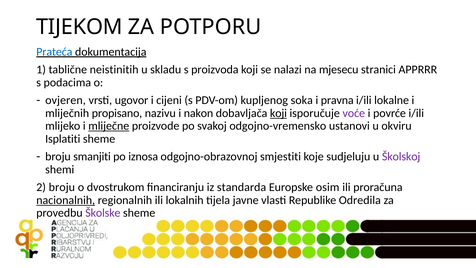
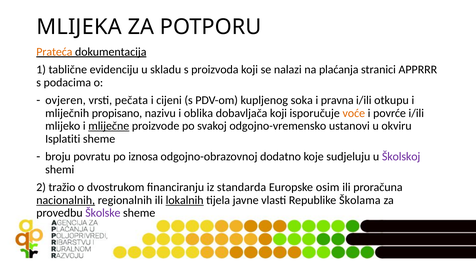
TIJEKOM: TIJEKOM -> MLIJEKA (79, 27)
Prateća colour: blue -> orange (54, 52)
neistinitih: neistinitih -> evidenciju (114, 69)
mjesecu: mjesecu -> plaćanja (339, 69)
ugovor: ugovor -> pečata (131, 100)
lokalne: lokalne -> otkupu (392, 100)
nakon: nakon -> oblika (198, 113)
koji underline: present -> none (278, 113)
voće colour: purple -> orange (354, 113)
smanjiti: smanjiti -> povratu (92, 156)
smjestiti: smjestiti -> dodatno (281, 156)
2 broju: broju -> tražio (62, 187)
lokalnih underline: none -> present (185, 200)
Odredila: Odredila -> Školama (360, 200)
